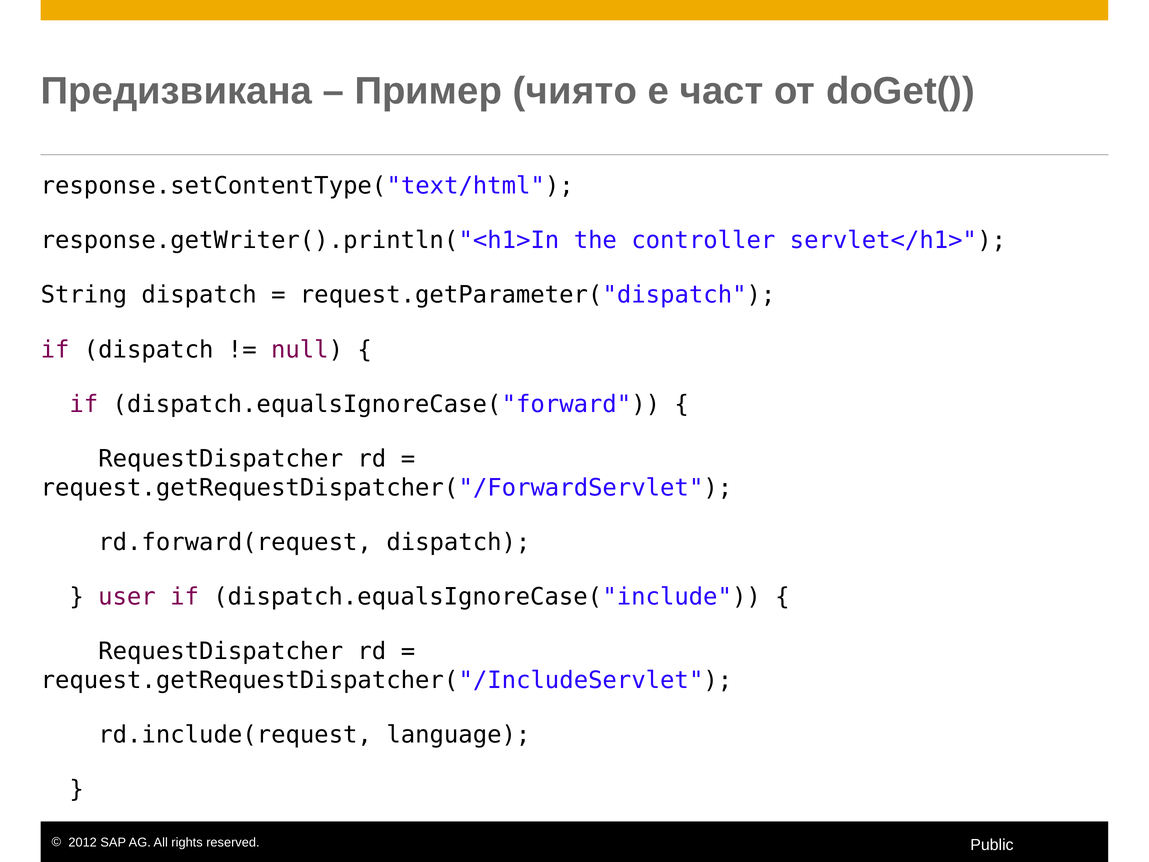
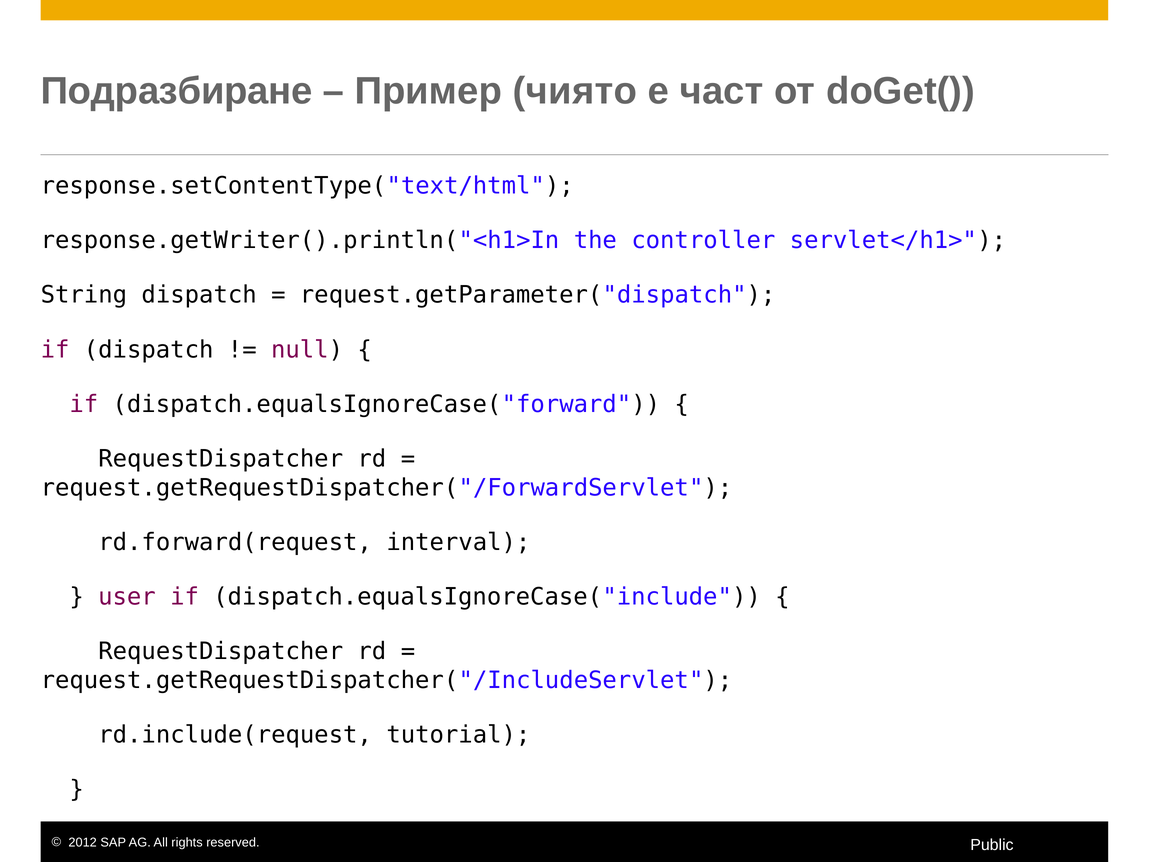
Предизвикана: Предизвикана -> Подразбиране (177, 91)
rd.forward(request dispatch: dispatch -> interval (458, 542)
language: language -> tutorial (458, 735)
